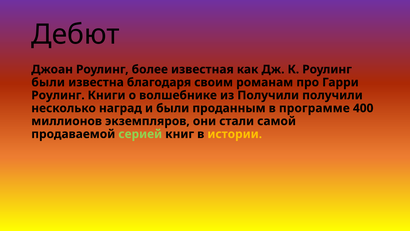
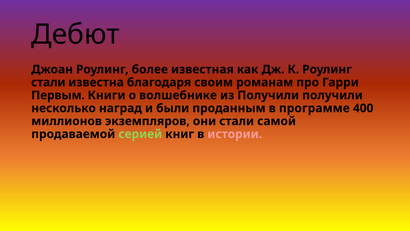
были: были -> стали (48, 82)
Роулинг: Роулинг -> Первым (58, 95)
истории colour: yellow -> pink (235, 134)
